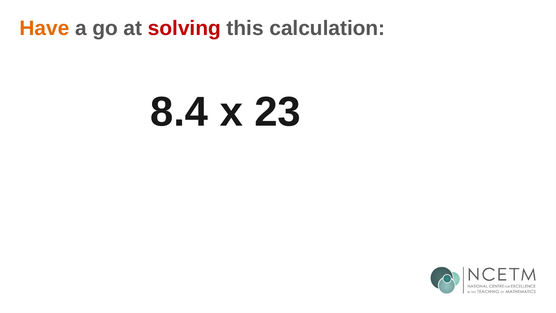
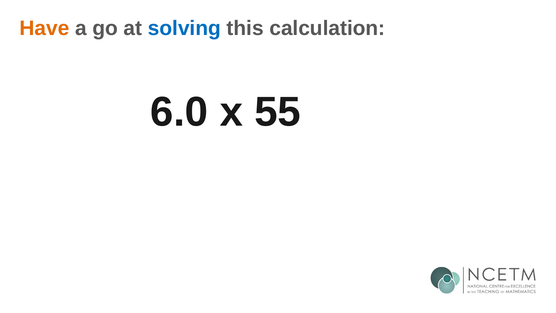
solving colour: red -> blue (184, 28)
8.4: 8.4 -> 6.0 (179, 112)
23: 23 -> 55 (278, 112)
